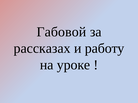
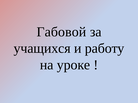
рассказах: рассказах -> учащихся (42, 49)
